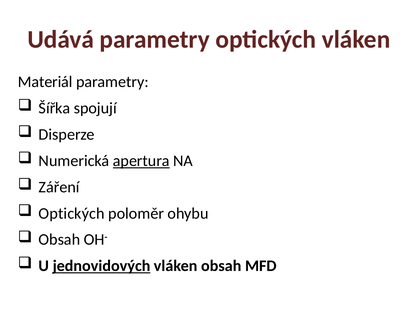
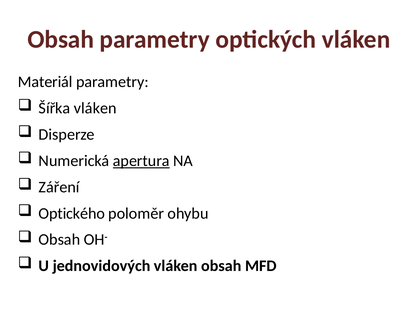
Udává: Udává -> Obsah (61, 39)
Šířka spojují: spojují -> vláken (95, 108)
Optických: Optických -> Optického (72, 214)
jednovidových underline: present -> none (102, 266)
